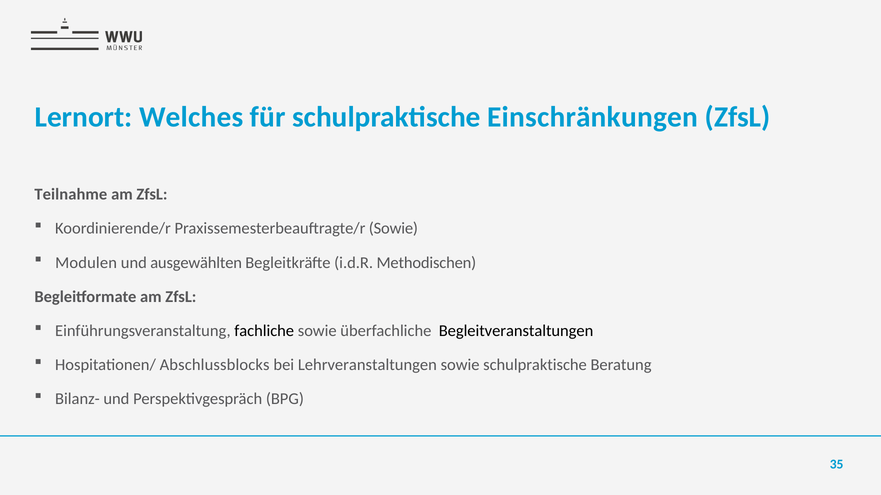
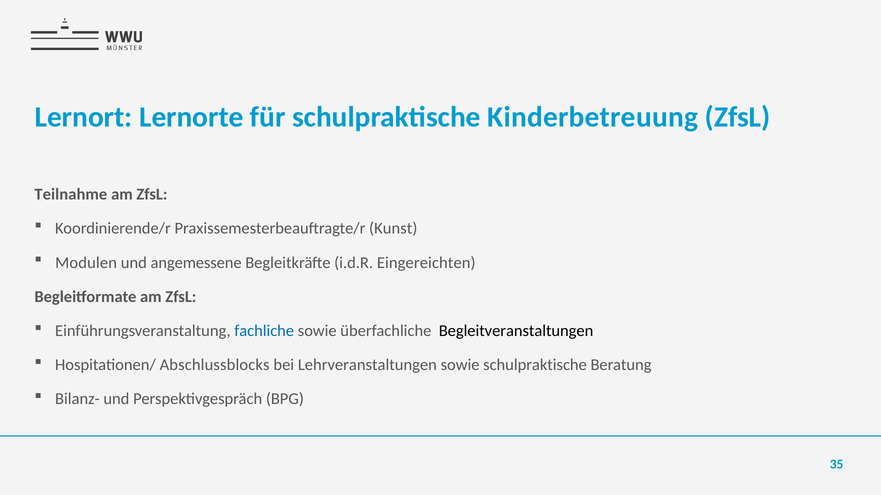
Welches: Welches -> Lernorte (191, 117)
Einschränkungen: Einschränkungen -> Kinderbetreuung (593, 117)
Praxissemesterbeauftragte/r Sowie: Sowie -> Kunst (393, 229)
ausgewählten: ausgewählten -> angemessene (196, 263)
Methodischen: Methodischen -> Eingereichten (426, 263)
fachliche colour: black -> blue (264, 331)
